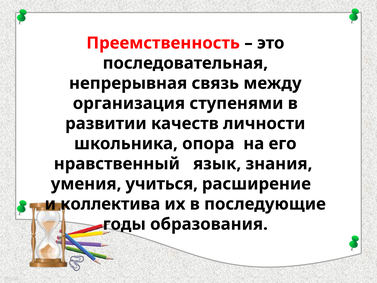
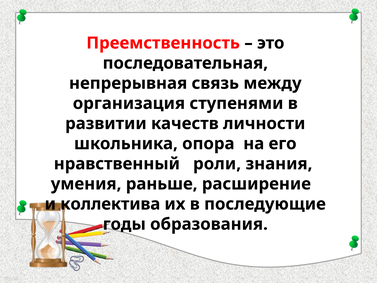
язык: язык -> роли (217, 164)
учиться: учиться -> раньше (162, 184)
